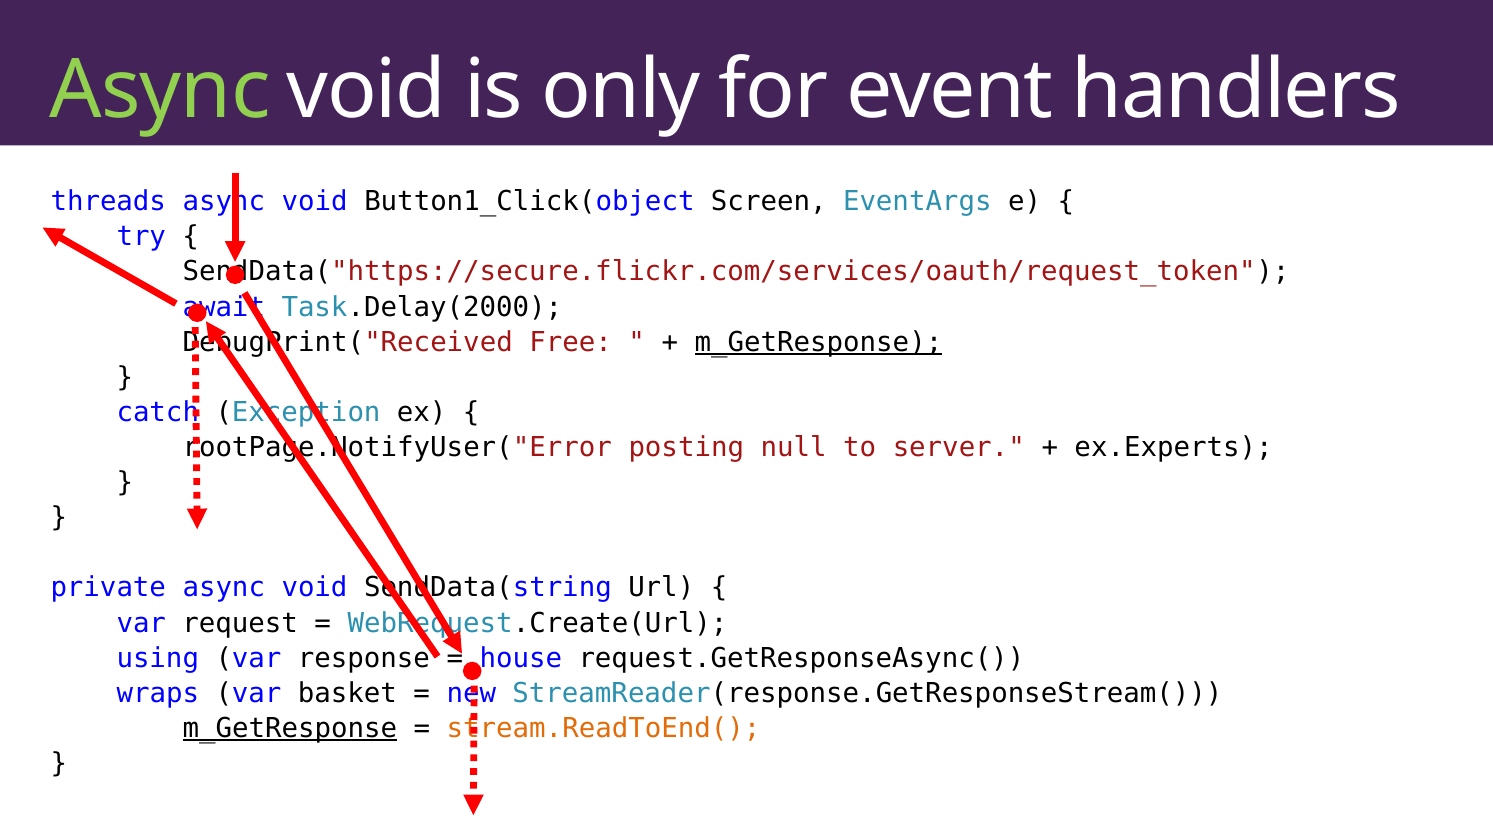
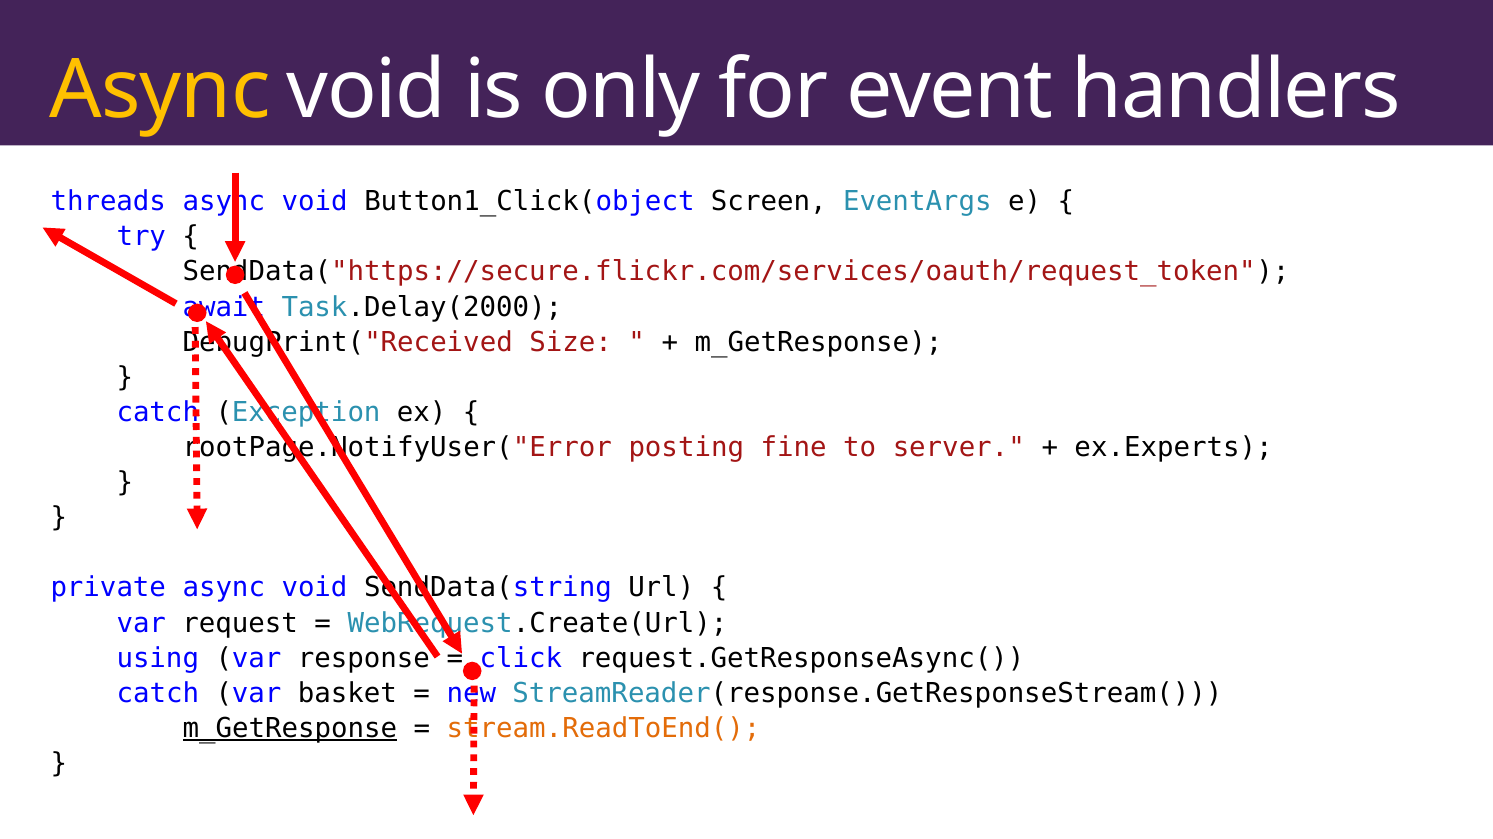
Async colour: light green -> yellow (160, 90)
Free: Free -> Size (571, 342)
m_GetResponse underline: present -> none (818, 342)
null: null -> fine (794, 448)
house: house -> click (521, 659)
wraps: wraps -> catch (158, 694)
